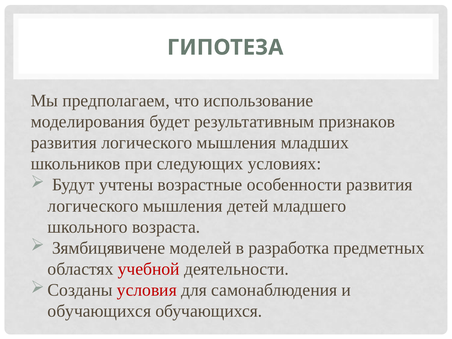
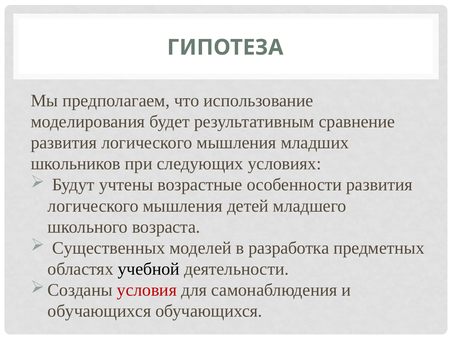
признаков: признаков -> сравнение (357, 122)
Зямбицявичене: Зямбицявичене -> Существенных (109, 248)
учебной colour: red -> black (149, 269)
